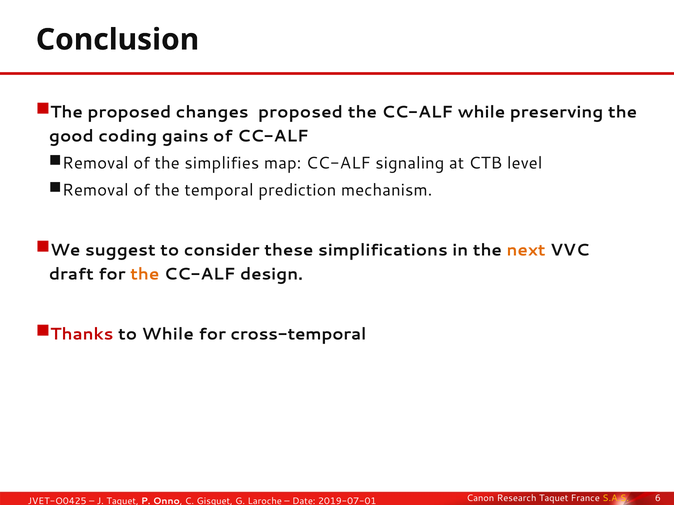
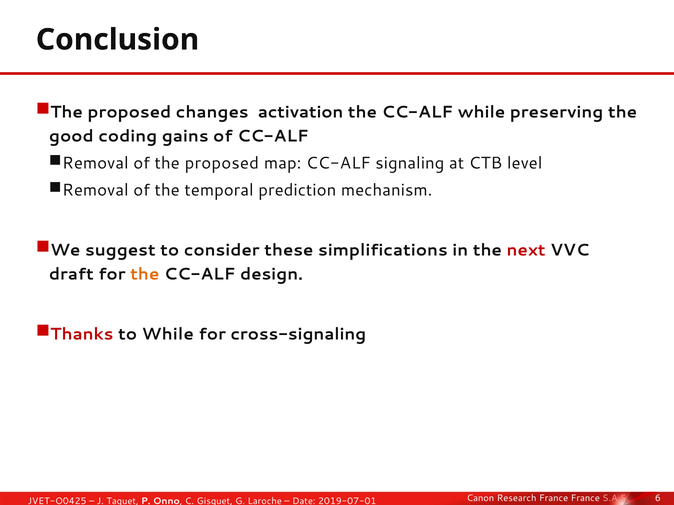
changes proposed: proposed -> activation (301, 112)
of the simplifies: simplifies -> proposed (222, 163)
next colour: orange -> red (526, 250)
cross-temporal: cross-temporal -> cross-signaling (298, 334)
Research Taquet: Taquet -> France (554, 498)
S.A.S colour: yellow -> pink (616, 498)
